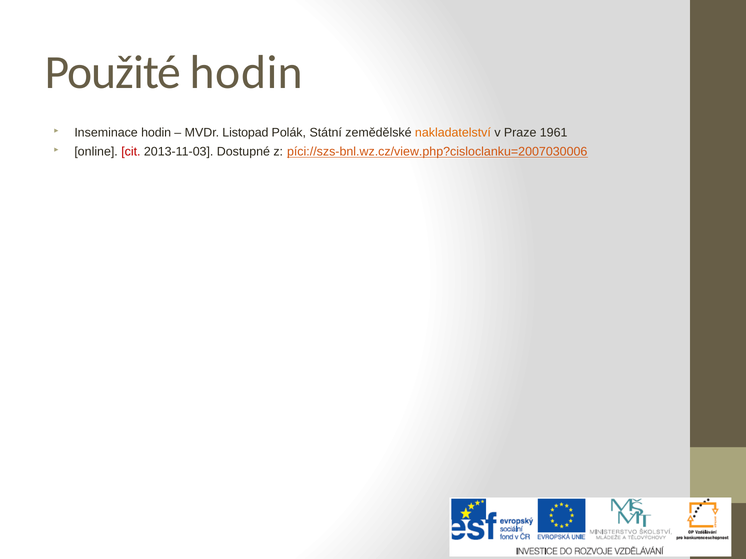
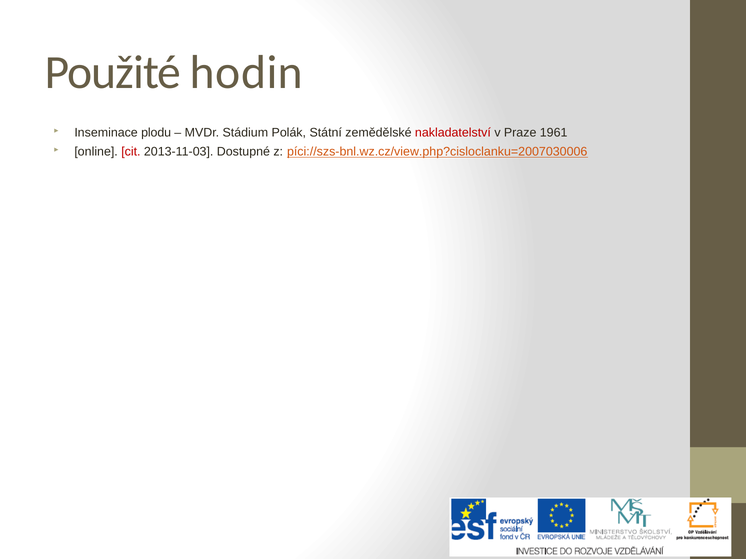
Inseminace hodin: hodin -> plodu (156, 133)
Listopad: Listopad -> Stádium (245, 133)
nakladatelství colour: orange -> red (453, 133)
